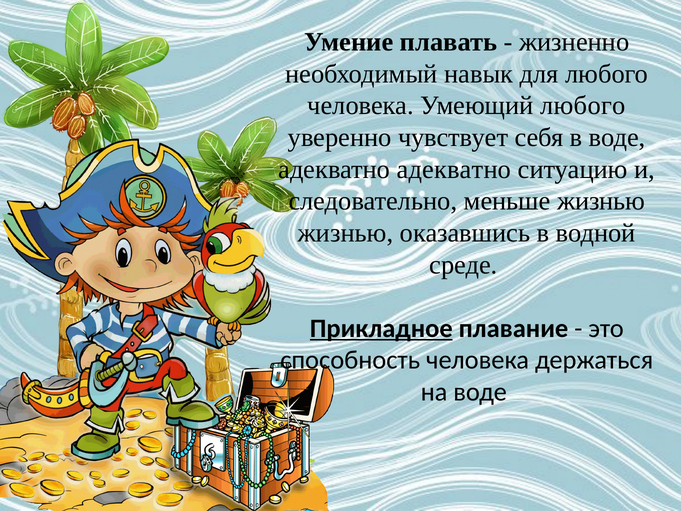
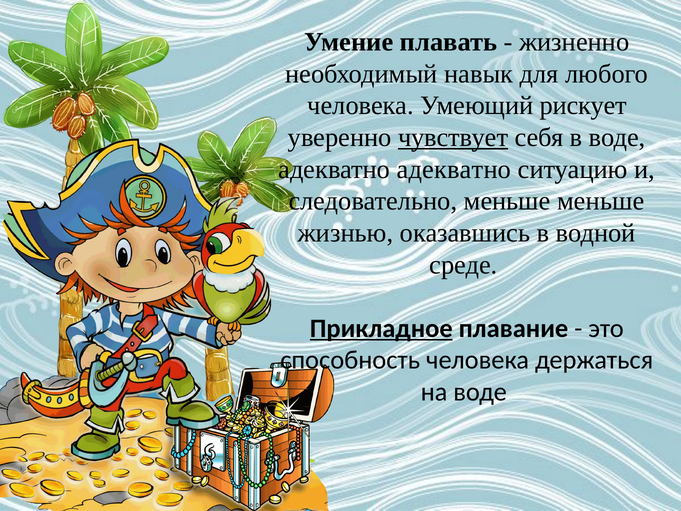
Умеющий любого: любого -> рискует (583, 106)
чувствует underline: none -> present (453, 137)
меньше жизнью: жизнью -> меньше (601, 201)
